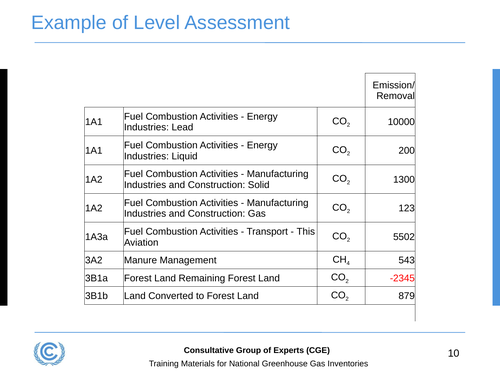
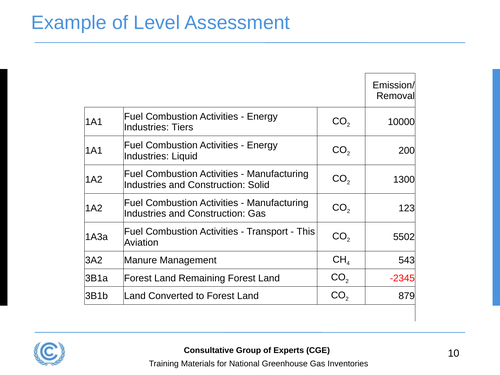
Lead: Lead -> Tiers (182, 127)
